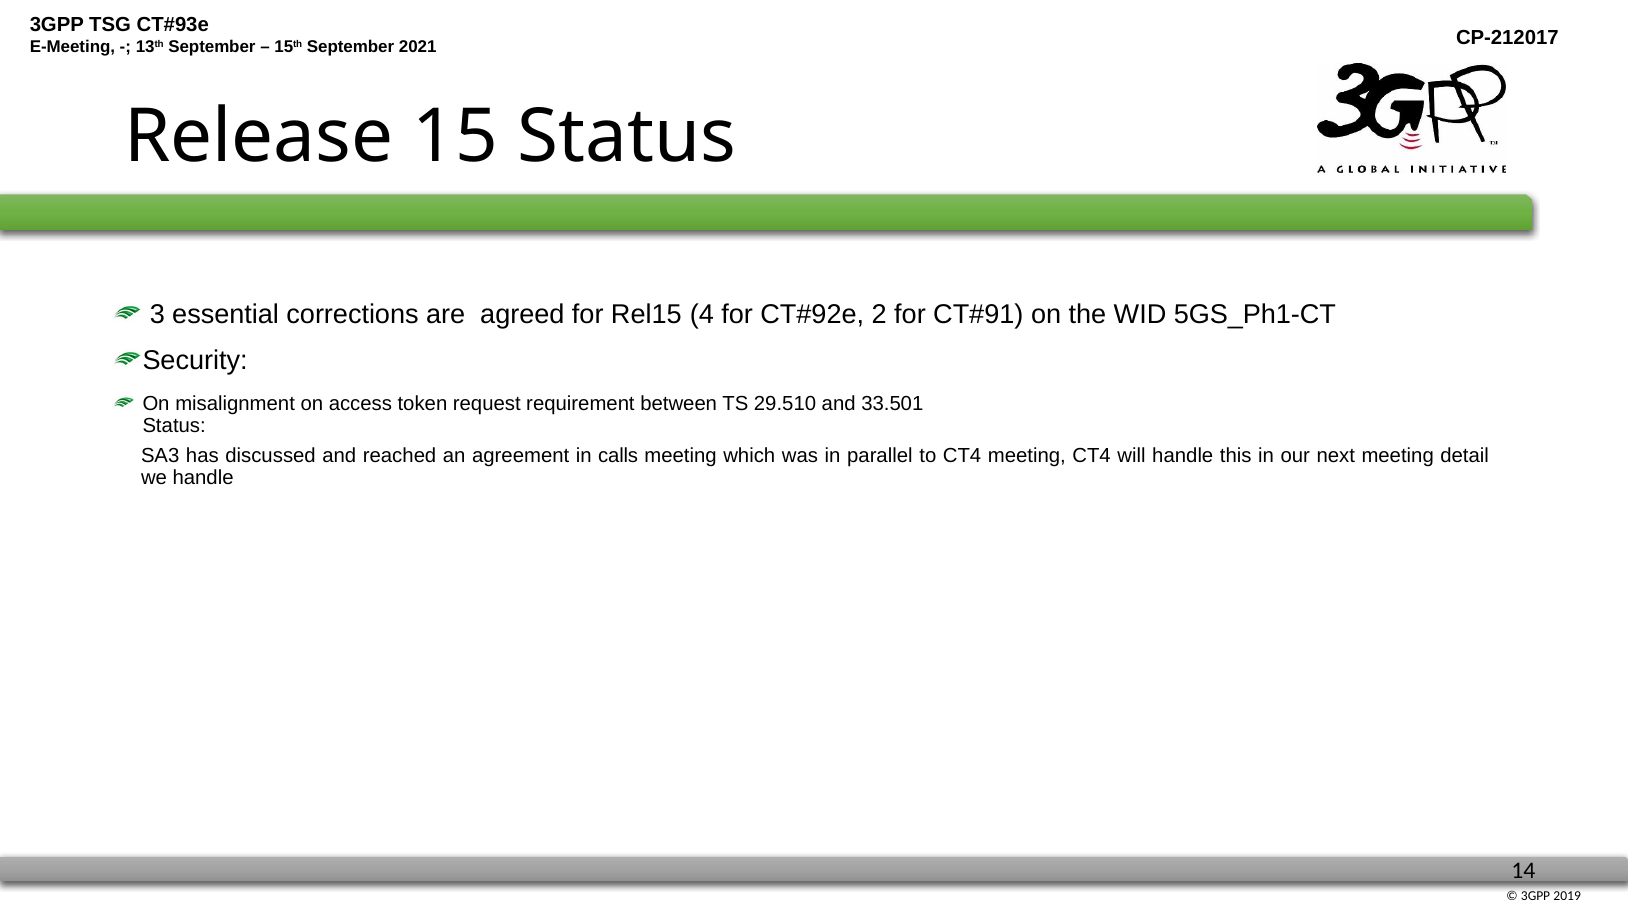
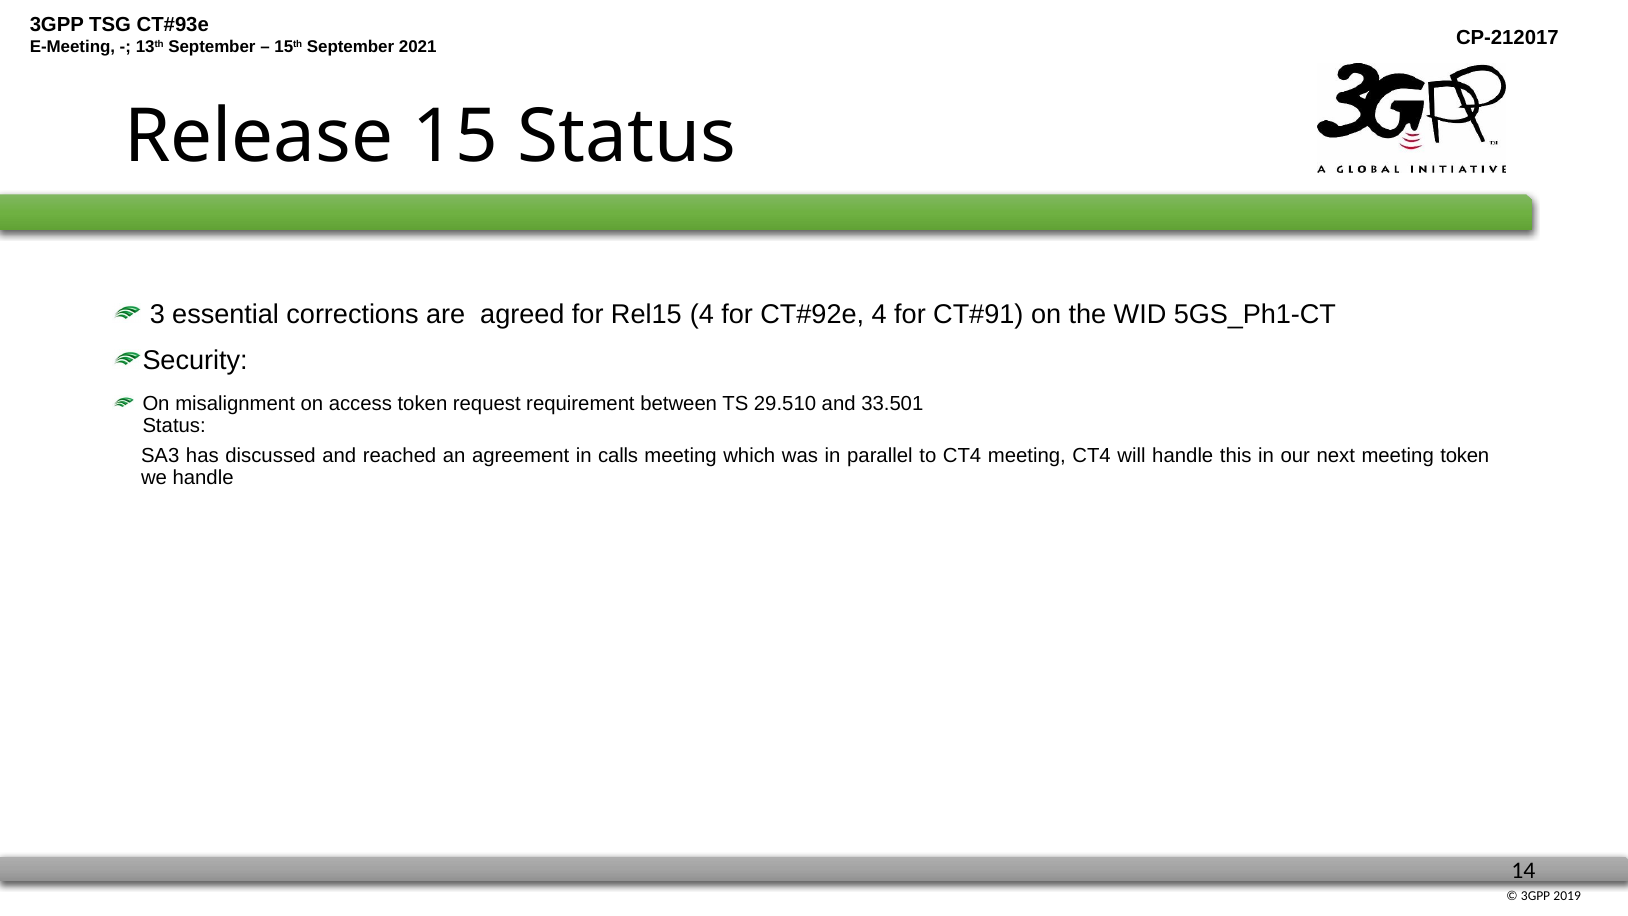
2: 2 -> 4 (879, 314)
meeting detail: detail -> token (1465, 456)
